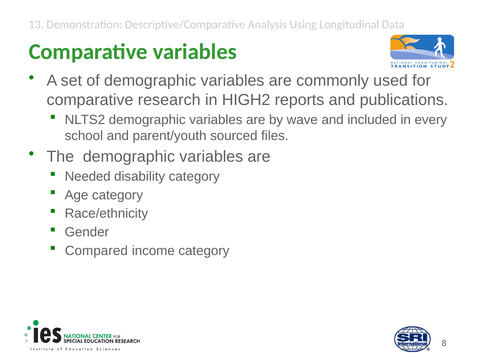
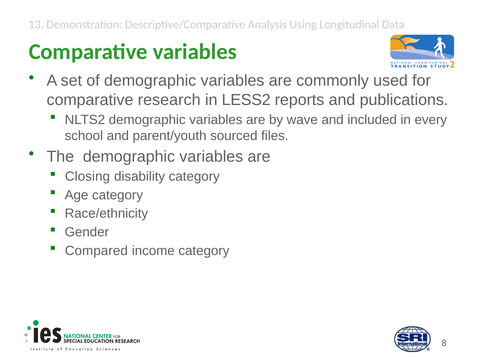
HIGH2: HIGH2 -> LESS2 (246, 100)
Needed: Needed -> Closing (88, 177)
